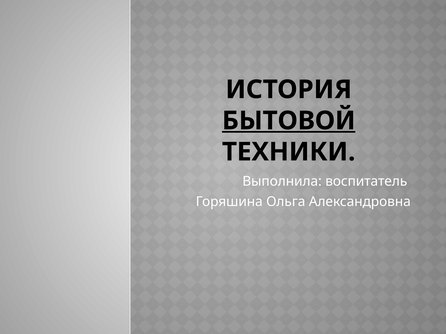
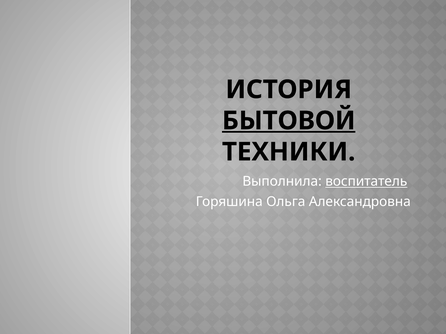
воспитатель underline: none -> present (366, 182)
